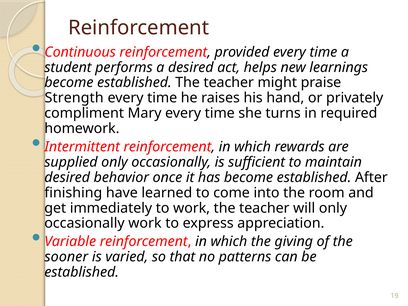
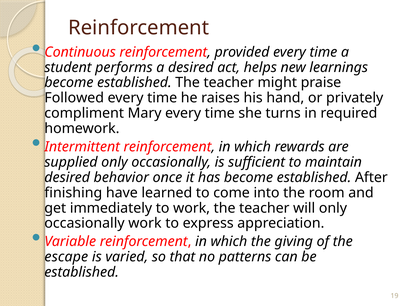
Strength: Strength -> Followed (74, 98)
sooner: sooner -> escape (66, 257)
